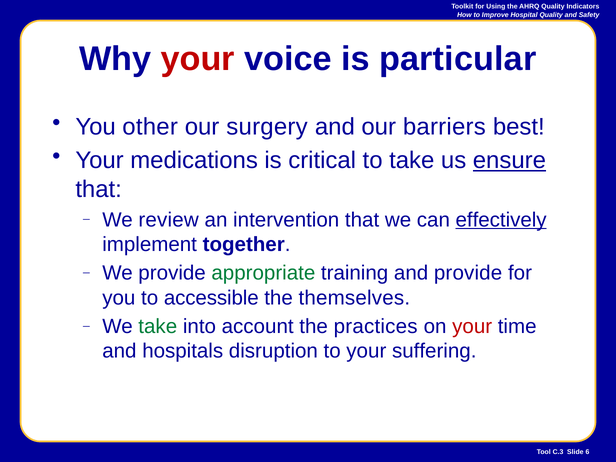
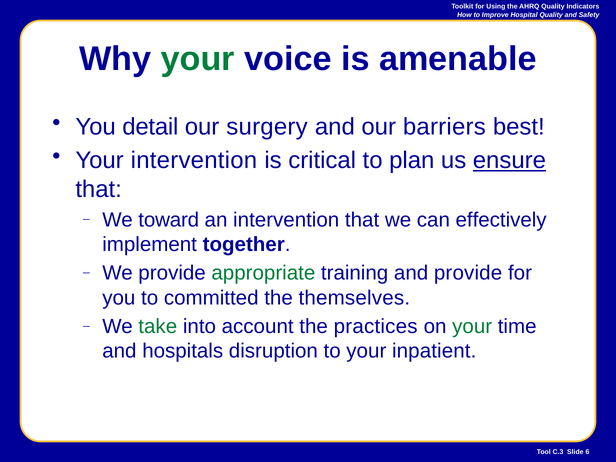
your colour: red -> green (198, 59)
particular: particular -> amenable (458, 59)
other: other -> detail (150, 127)
Your medications: medications -> intervention (194, 160)
to take: take -> plan (412, 160)
review: review -> toward (169, 220)
effectively underline: present -> none (501, 220)
accessible: accessible -> committed (211, 298)
your colour: red -> green (472, 326)
suffering: suffering -> inpatient (434, 351)
